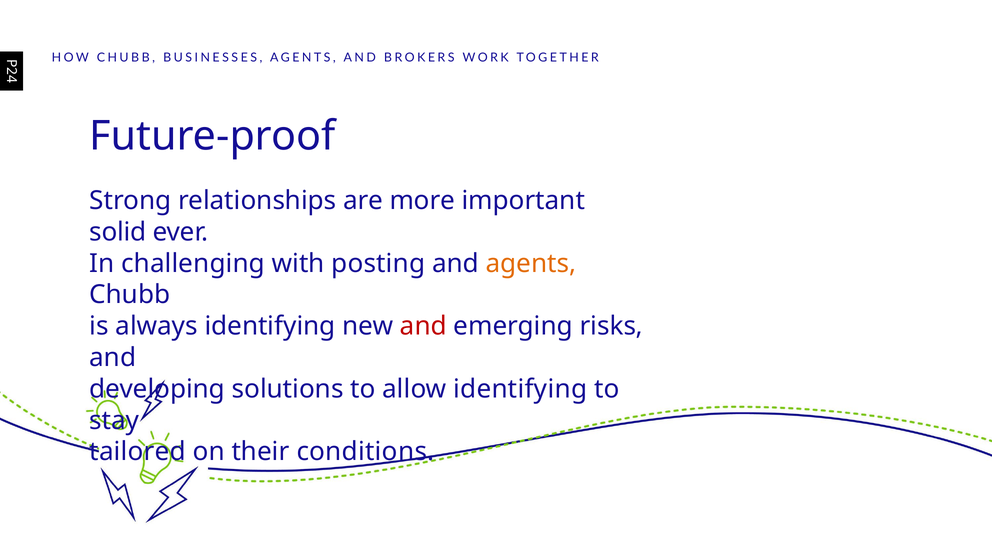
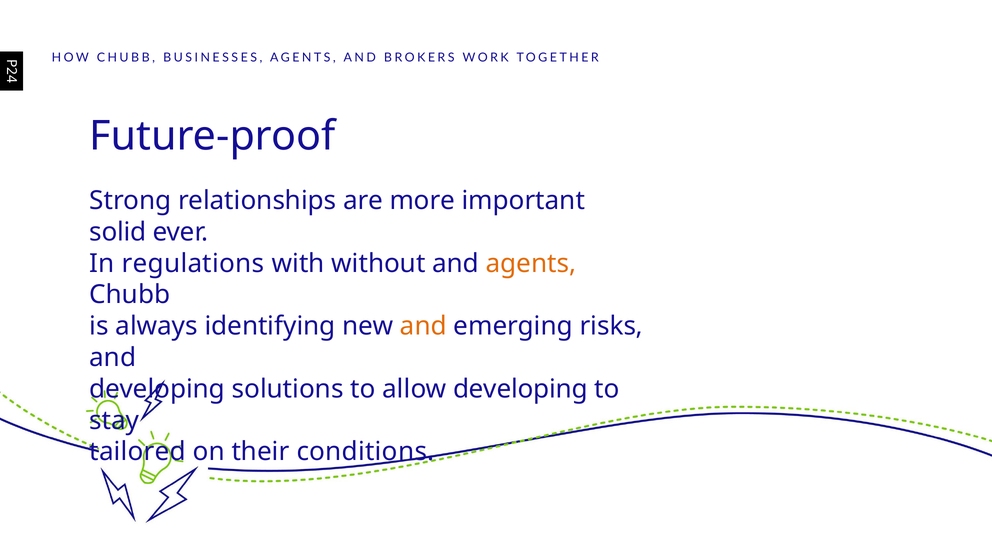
challenging: challenging -> regulations (193, 263)
posting: posting -> without (378, 263)
and colour: red -> orange (423, 326)
allow identifying: identifying -> developing (520, 389)
